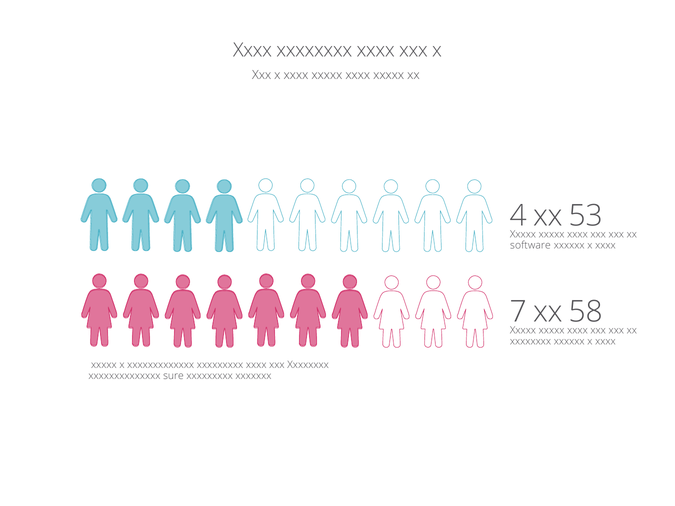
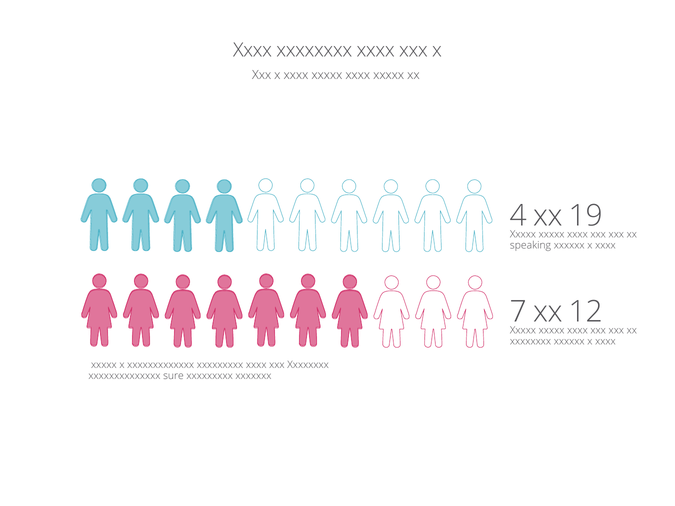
53: 53 -> 19 (586, 216)
software: software -> speaking (530, 245)
58: 58 -> 12 (586, 312)
